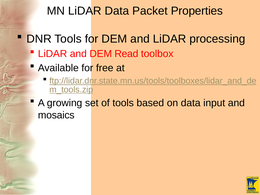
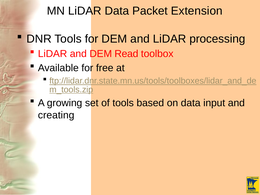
Properties: Properties -> Extension (197, 11)
mosaics: mosaics -> creating (56, 115)
